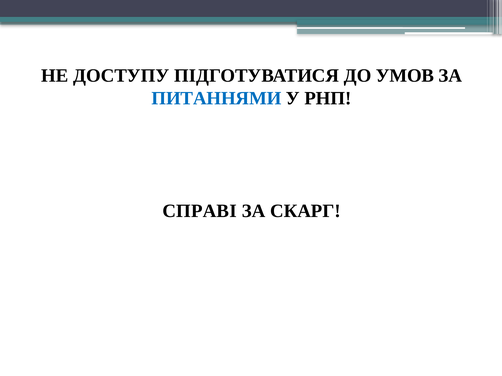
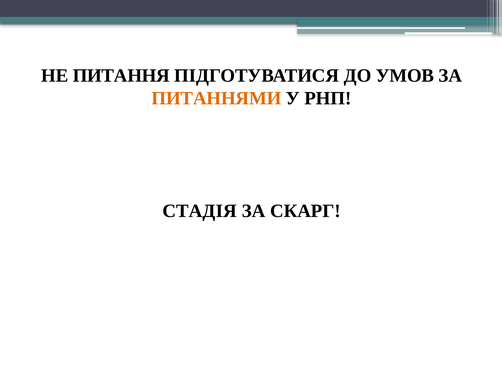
ДОСТУПУ: ДОСТУПУ -> ПИТАННЯ (121, 76)
ПИТАННЯМИ colour: blue -> orange (216, 98)
СПРАВІ: СПРАВІ -> СТАДІЯ (200, 211)
